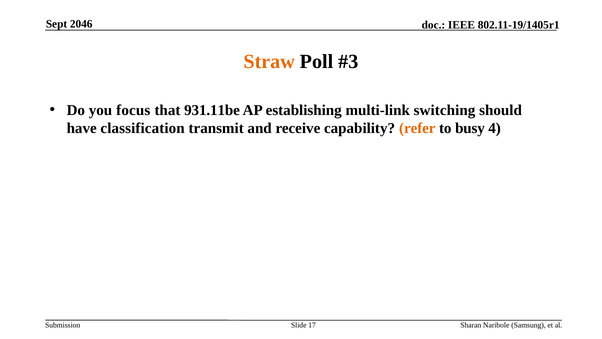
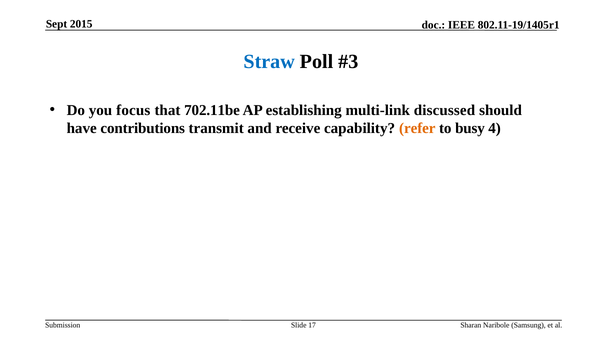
2046: 2046 -> 2015 (81, 24)
Straw colour: orange -> blue (269, 62)
931.11be: 931.11be -> 702.11be (212, 110)
switching: switching -> discussed (444, 110)
classification: classification -> contributions (143, 128)
